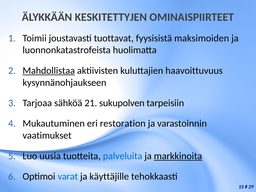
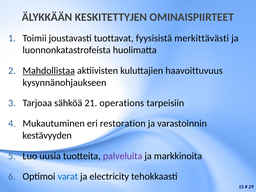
maksimoiden: maksimoiden -> merkittävästi (202, 38)
sukupolven: sukupolven -> operations (122, 103)
vaatimukset: vaatimukset -> kestävyyden (47, 135)
palveluita colour: blue -> purple (123, 156)
markkinoita underline: present -> none (178, 156)
käyttäjille: käyttäjille -> electricity (109, 176)
